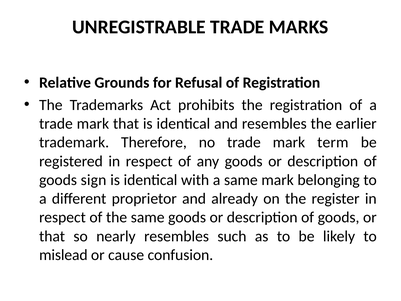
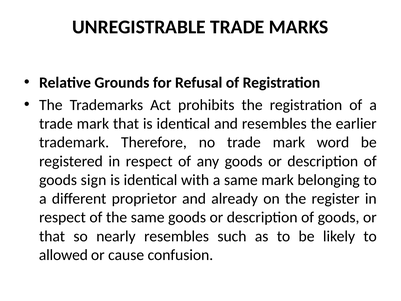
term: term -> word (333, 142)
mislead: mislead -> allowed (63, 255)
